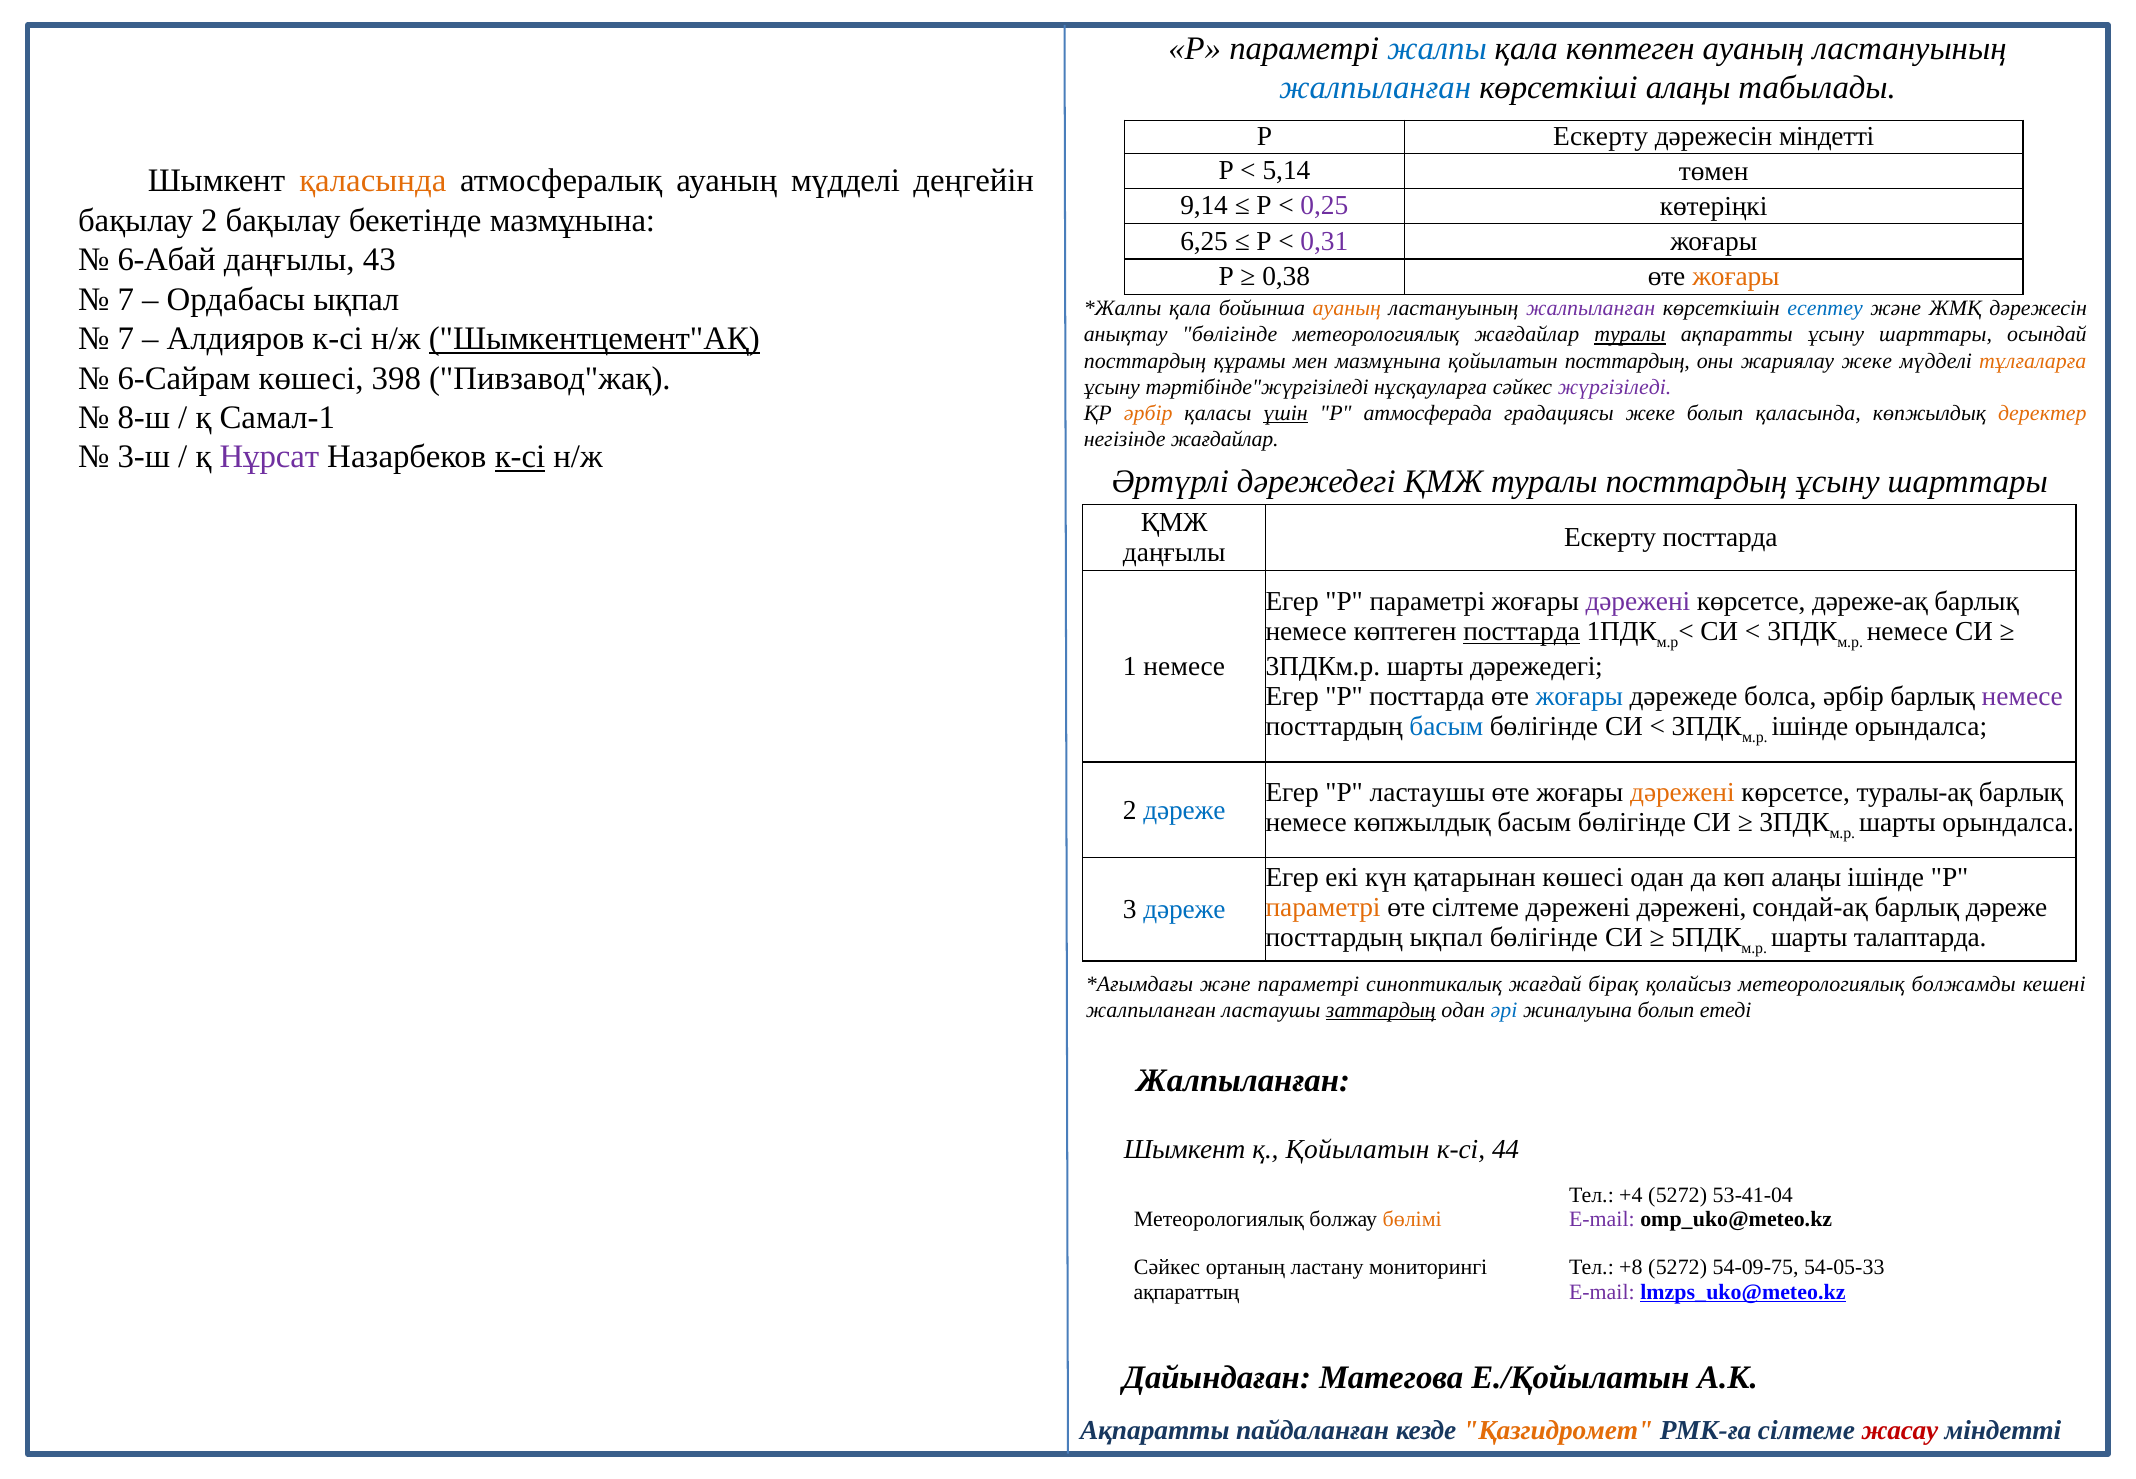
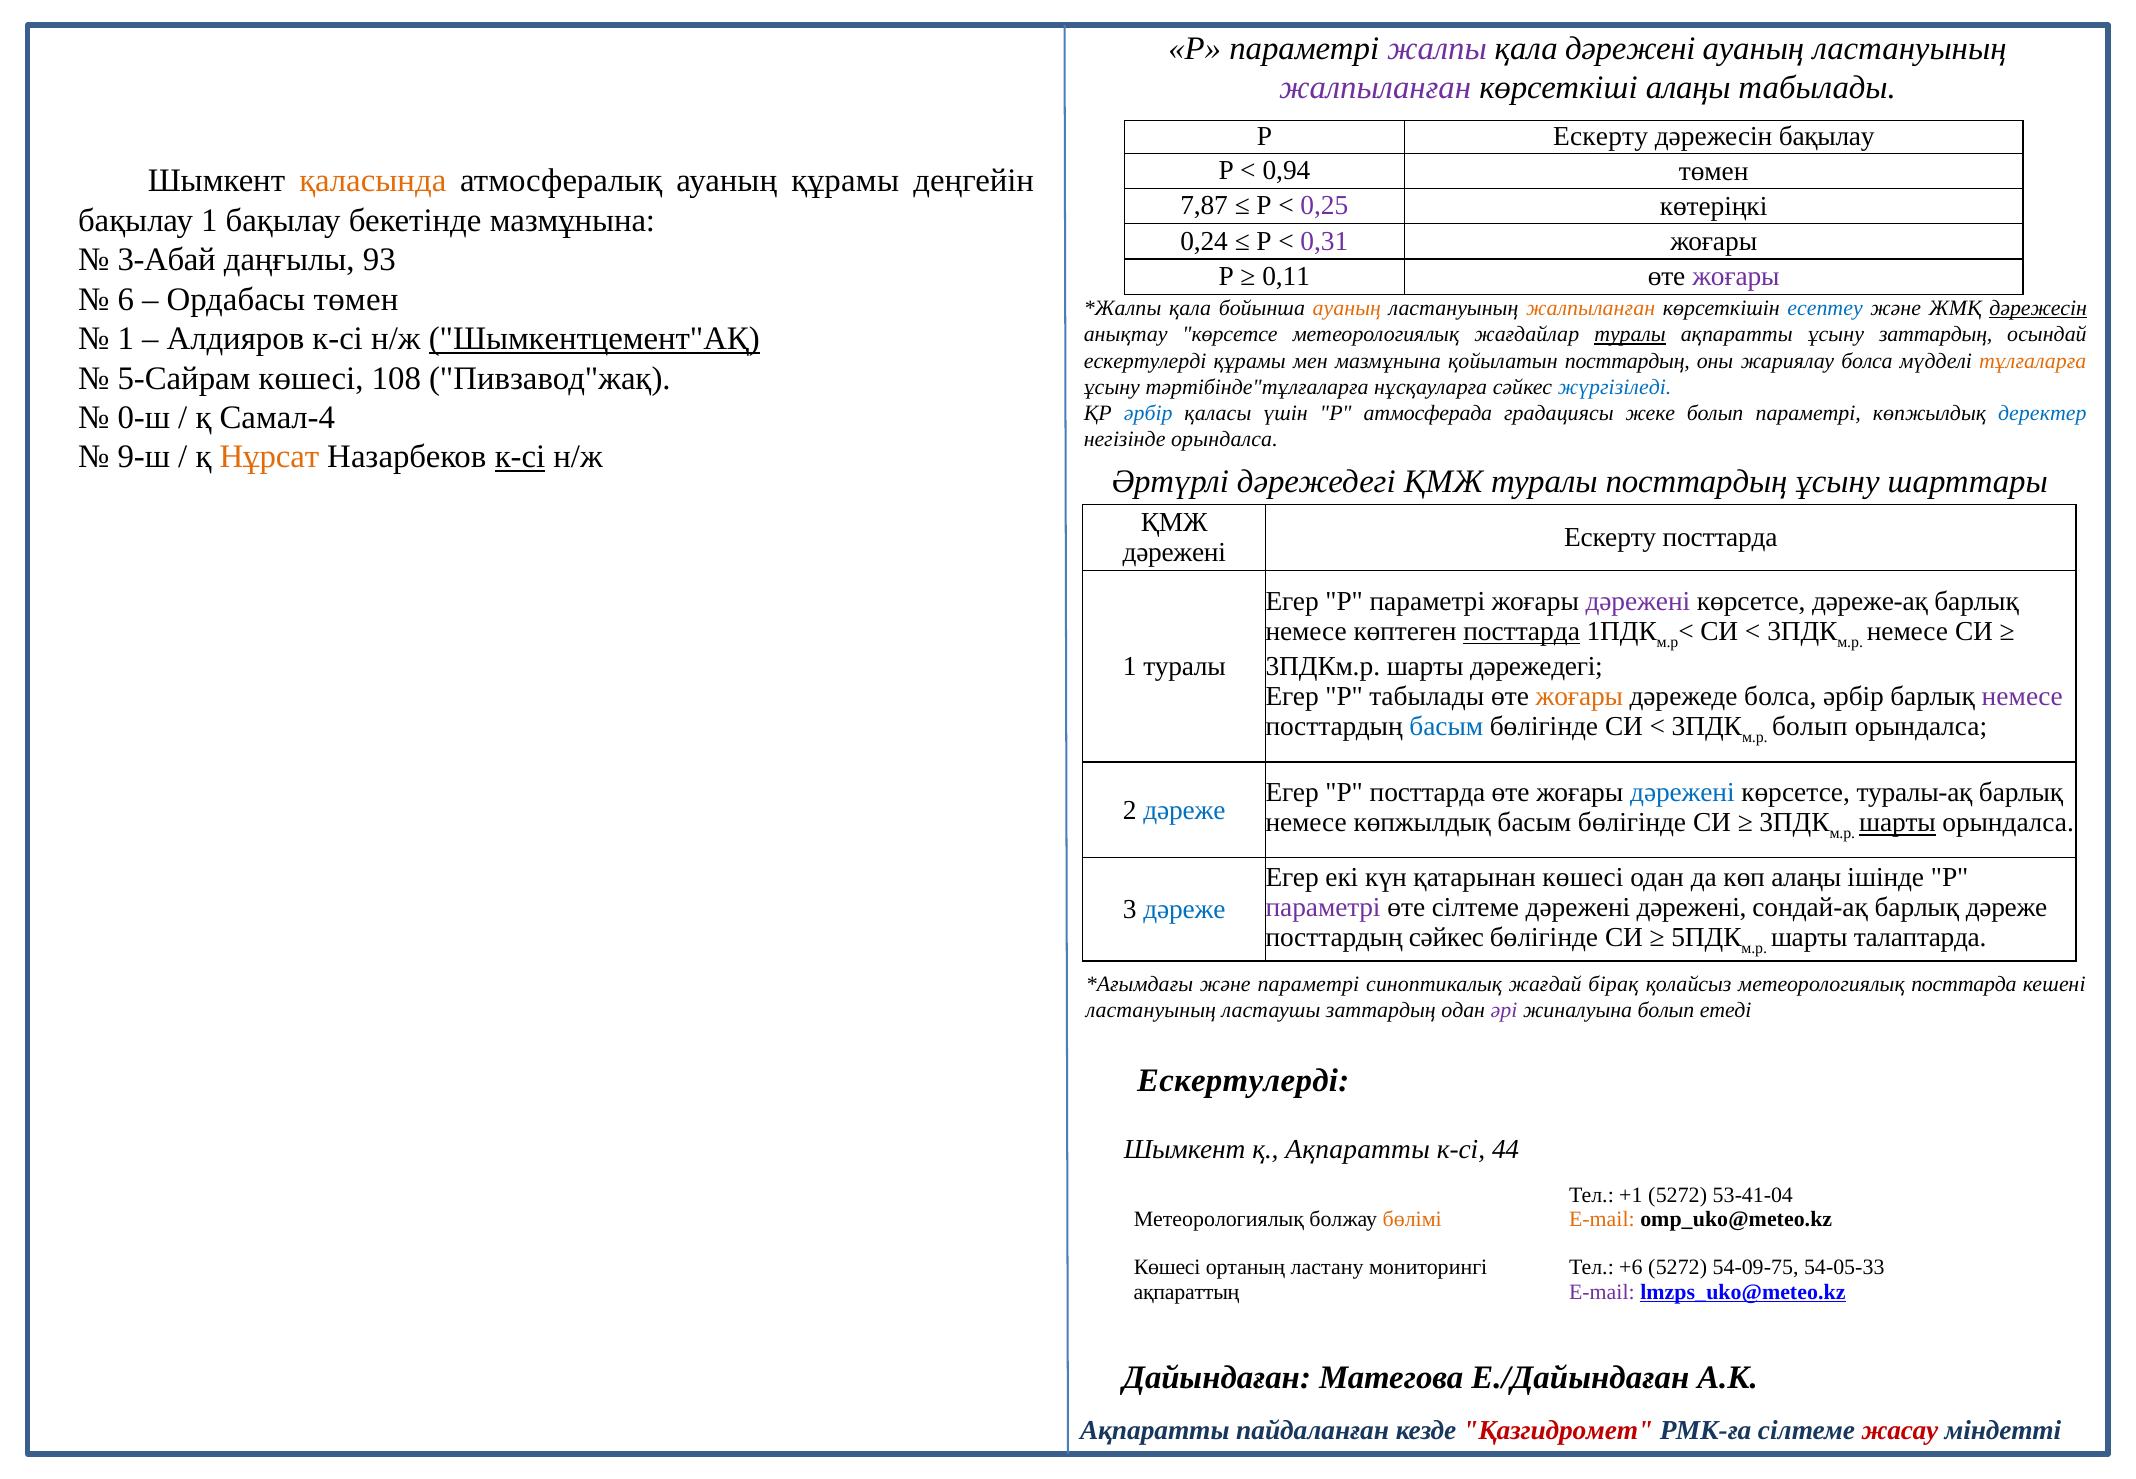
жалпы colour: blue -> purple (1437, 48)
қала көптеген: көптеген -> дәрежені (1630, 48)
жалпыланған colour: blue -> purple (1375, 88)
дәрежесін міндетті: міндетті -> бақылау (1827, 137)
5,14: 5,14 -> 0,94 (1286, 171)
ауаның мүдделі: мүдделі -> құрамы (845, 181)
9,14: 9,14 -> 7,87 (1204, 206)
бақылау 2: 2 -> 1 (209, 220)
6,25: 6,25 -> 0,24 (1204, 241)
6-Абай: 6-Абай -> 3-Абай (167, 260)
43: 43 -> 93 (379, 260)
0,38: 0,38 -> 0,11 (1286, 276)
жоғары colour: orange -> purple (1736, 277)
7: 7 -> 6 (126, 299)
Ордабасы ықпал: ықпал -> төмен (356, 299)
жалпыланған colour: purple -> orange (1591, 308)
дәрежесін underline: none -> present (2038, 308)
7: 7 -> 1 (126, 339)
анықтау бөлігінде: бөлігінде -> көрсетсе (1230, 335)
ақпаратты ұсыну шарттары: шарттары -> заттардың (1936, 335)
посттардың: посттардың -> ескертулерді (1145, 361)
жариялау жеке: жеке -> болса (1867, 361)
6-Сайрам: 6-Сайрам -> 5-Сайрам (184, 378)
398: 398 -> 108 (396, 378)
тәртібінде"жүргізіледі: тәртібінде"жүргізіледі -> тәртібінде"тұлғаларға (1257, 387)
жүргізіледі colour: purple -> blue (1615, 387)
8-ш: 8-ш -> 0-ш (144, 418)
Самал-1: Самал-1 -> Самал-4 (277, 418)
әрбір colour: orange -> blue (1148, 413)
үшін underline: present -> none (1286, 413)
болып қаласында: қаласында -> параметрі (1808, 413)
деректер colour: orange -> blue (2042, 413)
негізінде жағдайлар: жағдайлар -> орындалса (1224, 440)
3-ш: 3-ш -> 9-ш (144, 457)
Нұрсат colour: purple -> orange (269, 457)
даңғылы: даңғылы -> дәрежені (1174, 553)
1 немесе: немесе -> туралы (1184, 666)
P посттарда: посттарда -> табылады (1427, 696)
жоғары colour: blue -> orange (1579, 696)
ішінде: ішінде -> болып (1810, 727)
Р ластаушы: ластаушы -> посттарда (1427, 793)
дәрежені colour: orange -> blue (1682, 793)
шарты underline: none -> present (1897, 823)
параметрі colour: orange -> purple (1323, 907)
посттардың ықпал: ықпал -> сәйкес (1446, 937)
метеорологиялық болжамды: болжамды -> посттарда (1964, 984)
жалпыланған: жалпыланған -> ластануының (1151, 1010)
заттардың underline: present -> none (1381, 1010)
әрі colour: blue -> purple (1504, 1010)
Жалпыланған: Жалпыланған -> Ескертулерді (1243, 1081)
қ Қойылатын: Қойылатын -> Ақпаратты (1358, 1149)
+4: +4 -> +1 (1631, 1195)
E-mail colour: purple -> orange (1602, 1219)
Сәйкес: Сәйкес -> Көшесі (1167, 1267)
+8: +8 -> +6 (1631, 1267)
Е./Қойылатын: Е./Қойылатын -> Е./Дайындаған (1580, 1377)
Қазгидромет colour: orange -> red (1558, 1430)
